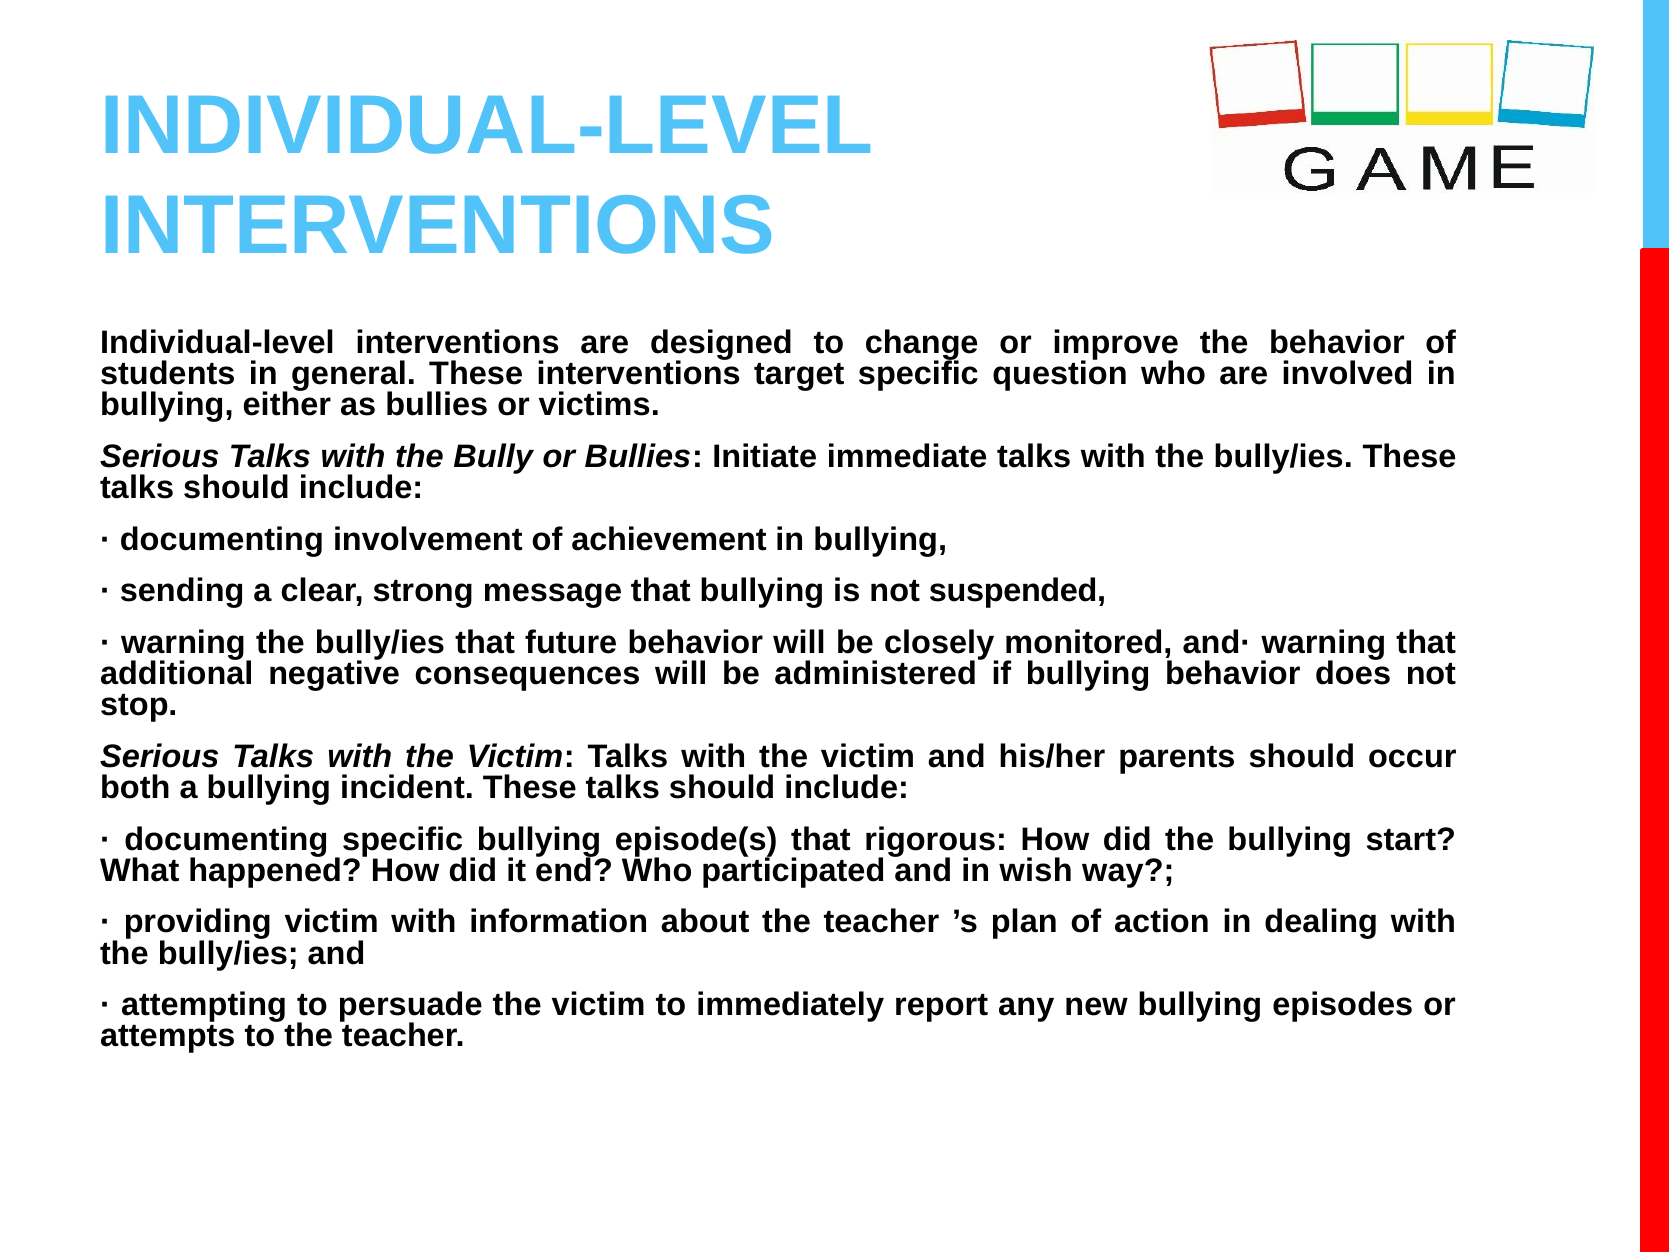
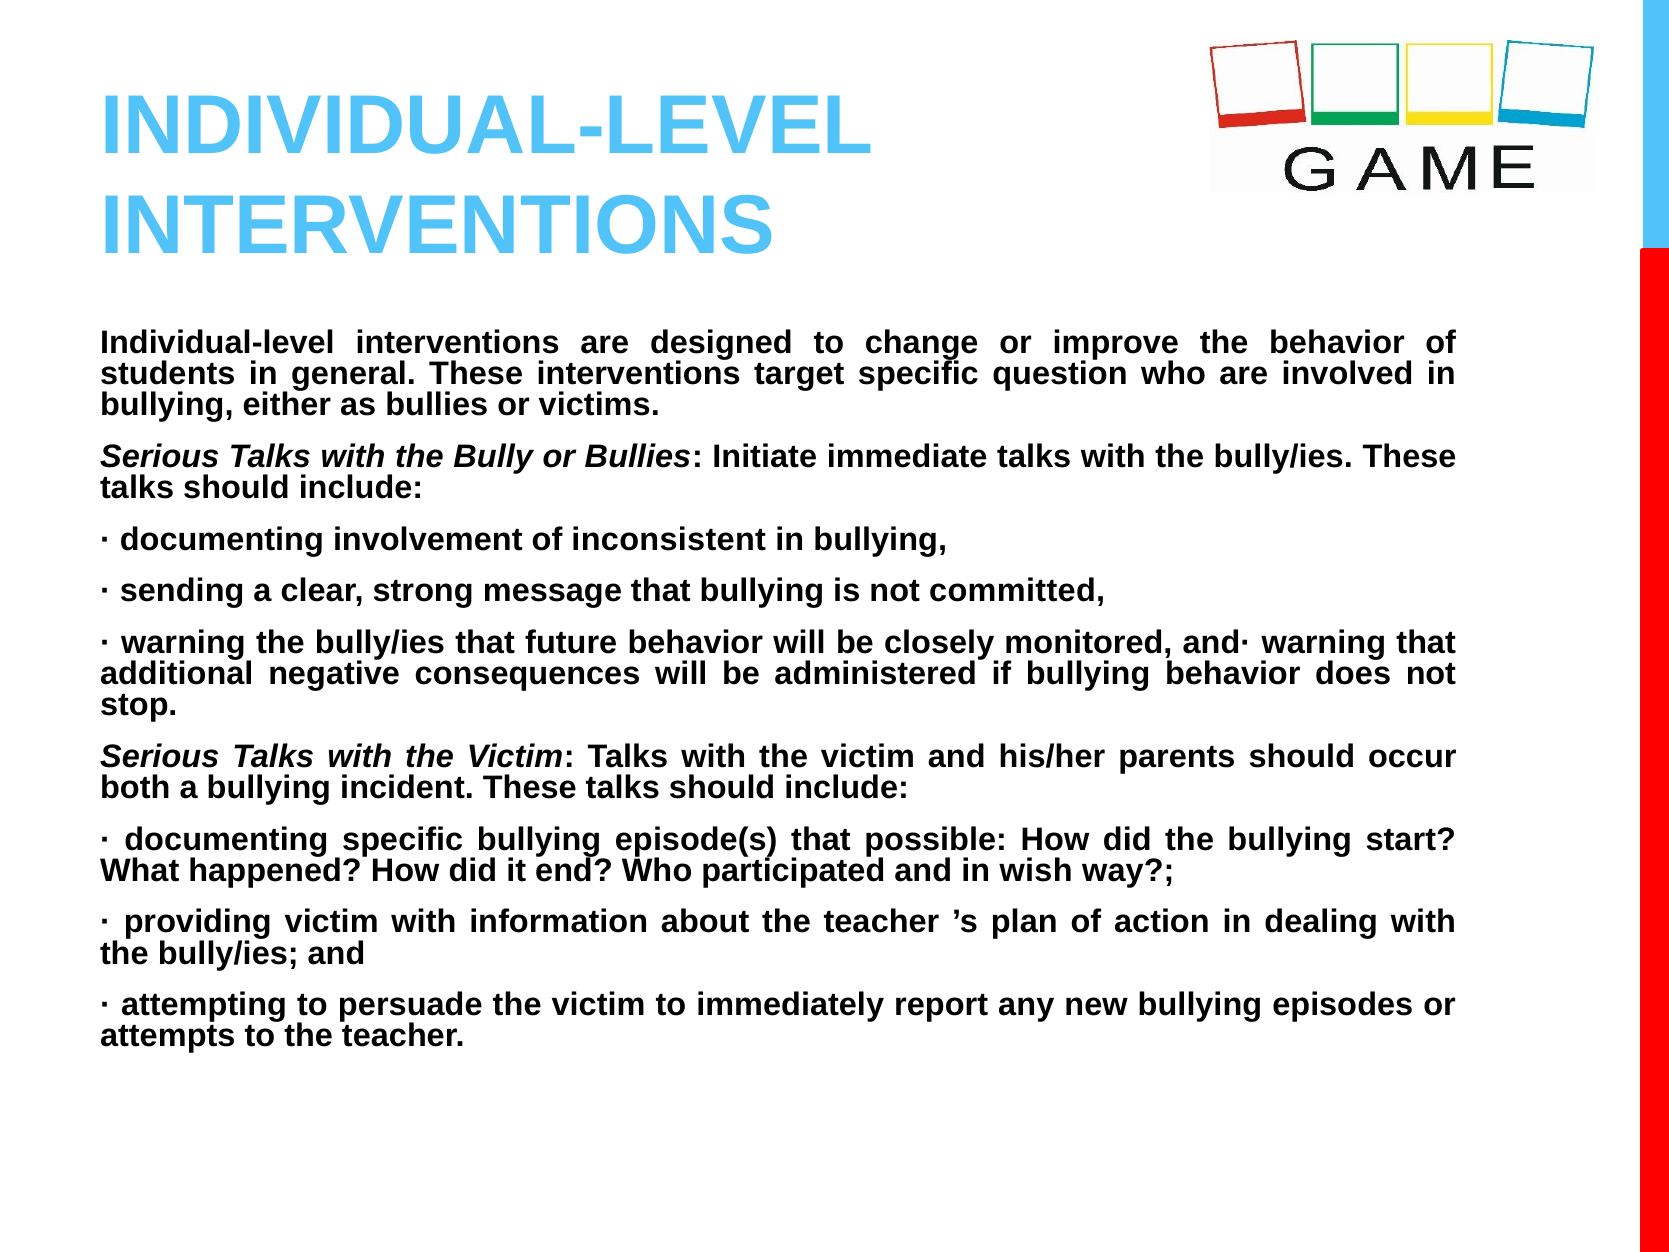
achievement: achievement -> inconsistent (669, 539)
suspended: suspended -> committed (1017, 591)
rigorous: rigorous -> possible (936, 839)
